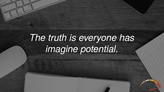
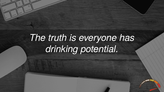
imagine: imagine -> drinking (62, 49)
